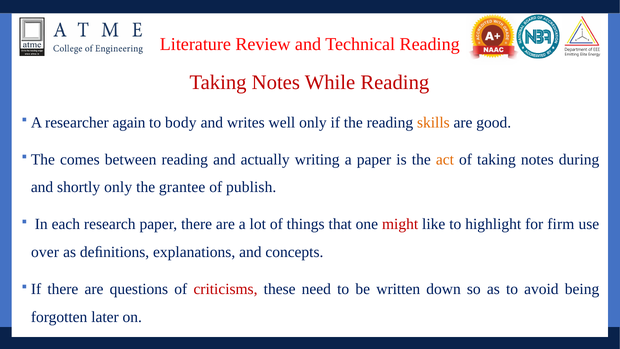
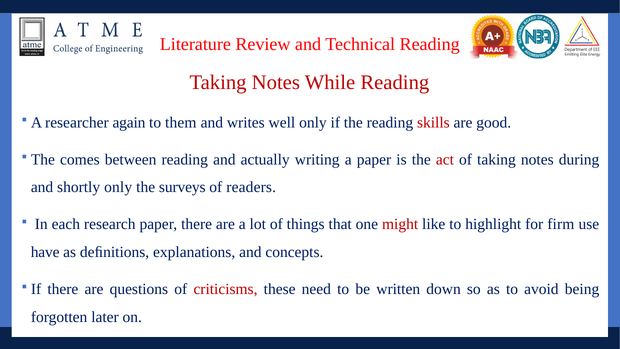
body: body -> them (181, 122)
skills colour: orange -> red (433, 122)
act colour: orange -> red (445, 159)
grantee: grantee -> surveys (182, 187)
publish: publish -> readers (251, 187)
over: over -> have (45, 252)
